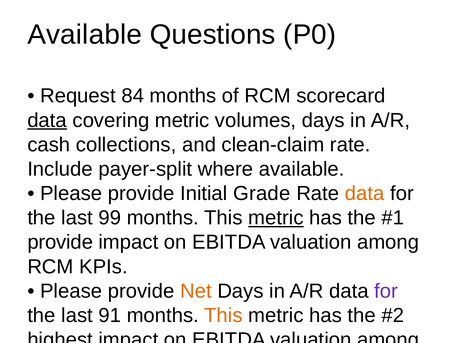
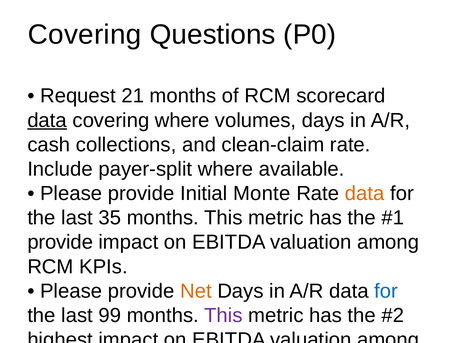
Available: Available -> Covering (85, 35)
84: 84 -> 21 (133, 96)
covering metric: metric -> where (182, 120)
Grade: Grade -> Monte (262, 193)
99: 99 -> 35 (110, 218)
metric underline: present -> none (276, 218)
for colour: purple -> blue (386, 291)
91: 91 -> 99 (110, 315)
This colour: orange -> purple (223, 315)
